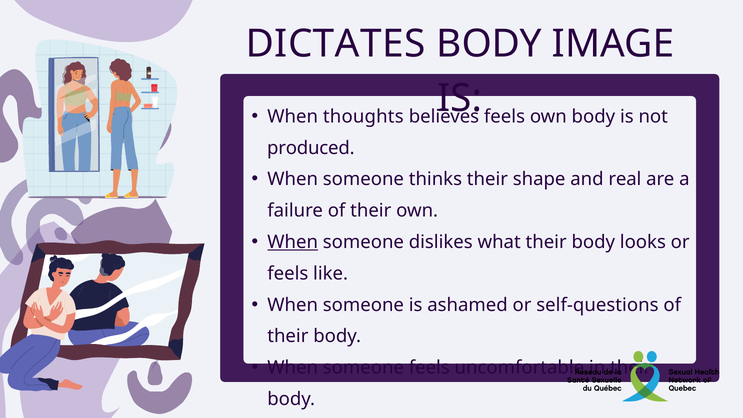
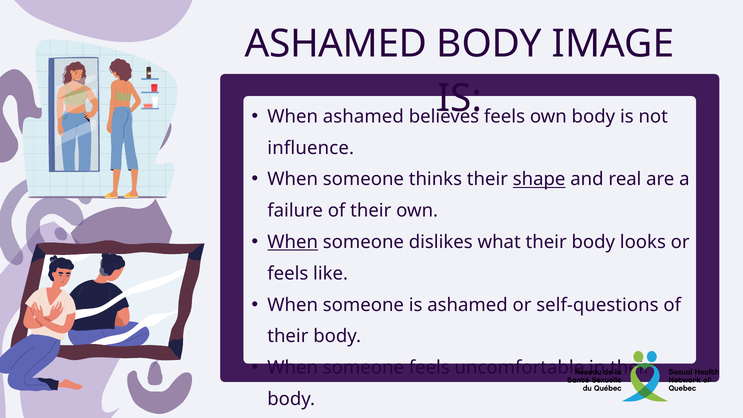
DICTATES: DICTATES -> ASHAMED (336, 44)
When thoughts: thoughts -> ashamed (363, 117)
produced: produced -> influence (311, 148)
shape underline: none -> present (539, 179)
